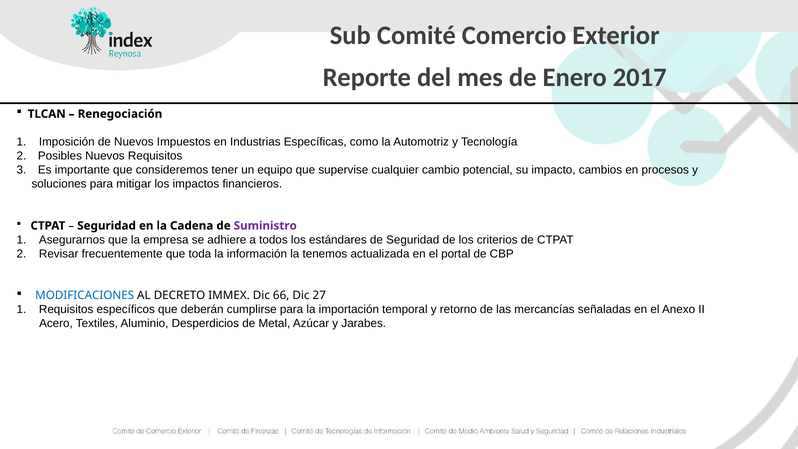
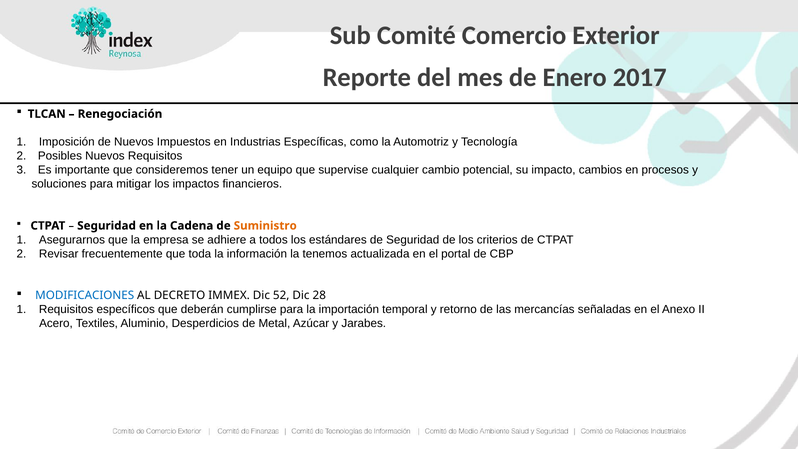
Suministro colour: purple -> orange (265, 226)
66: 66 -> 52 (281, 296)
27: 27 -> 28 (319, 296)
